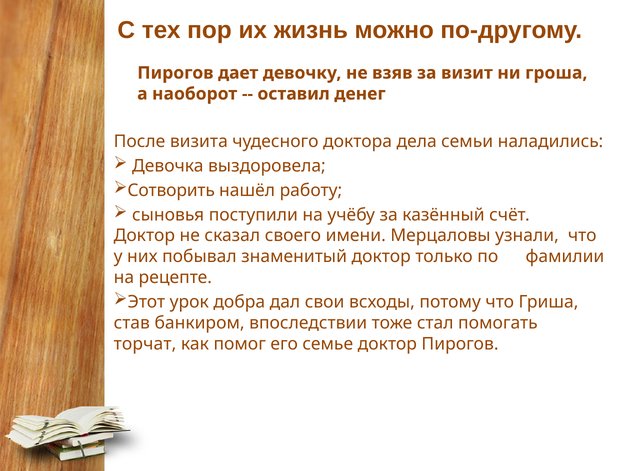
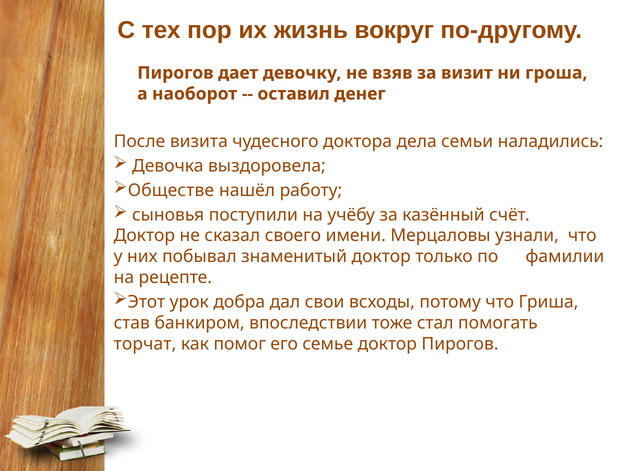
можно: можно -> вокруг (394, 30)
Сотворить: Сотворить -> Обществе (171, 190)
